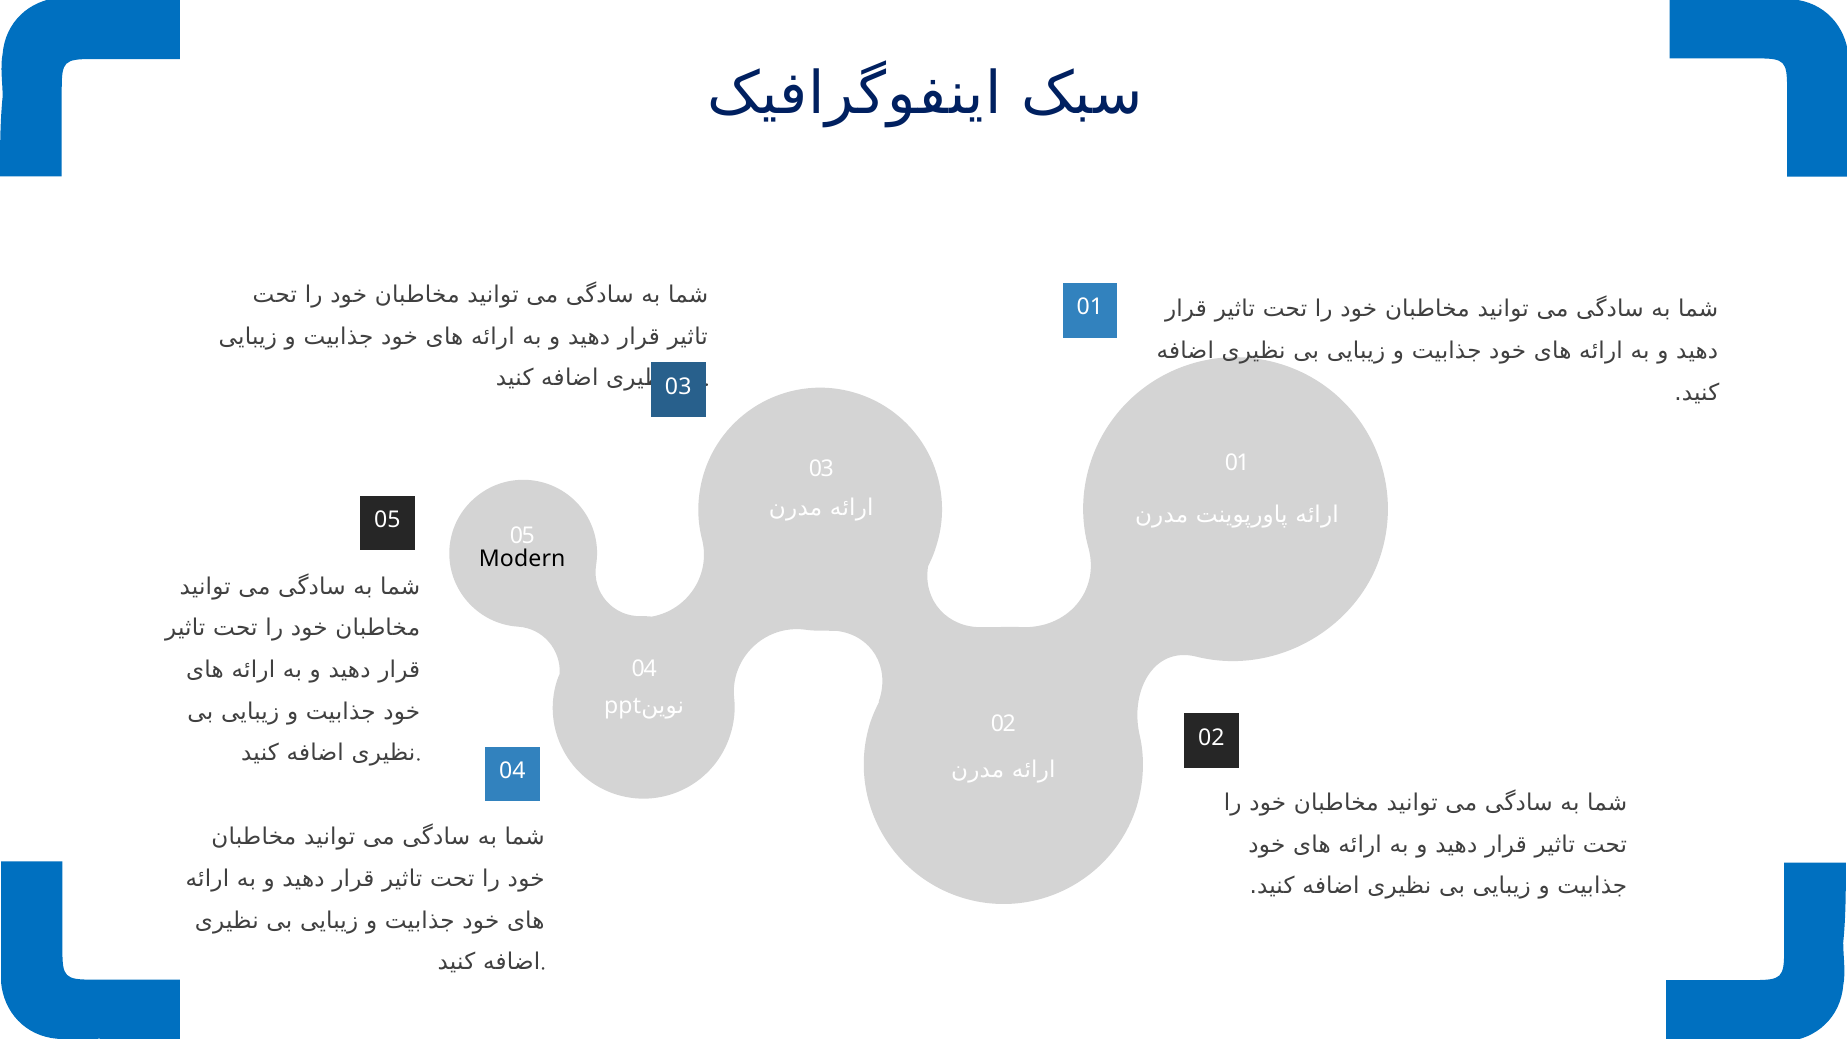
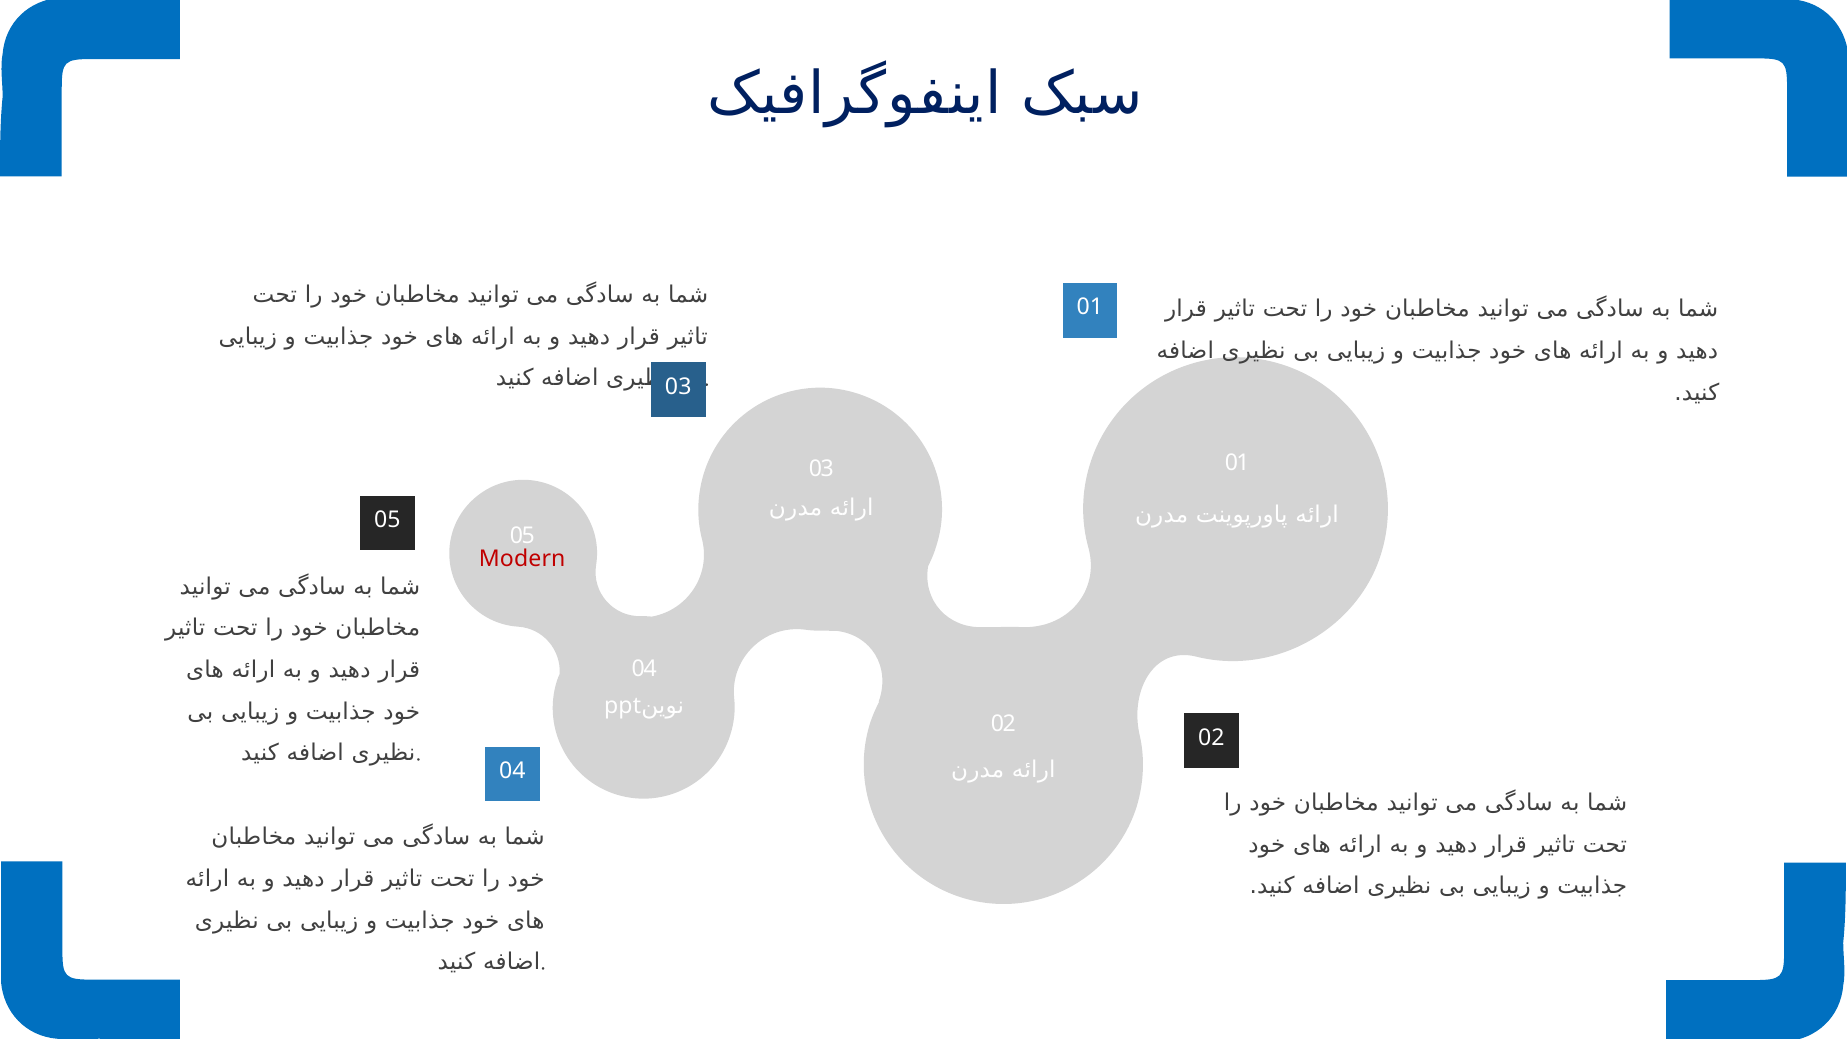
Modern colour: black -> red (522, 558)
